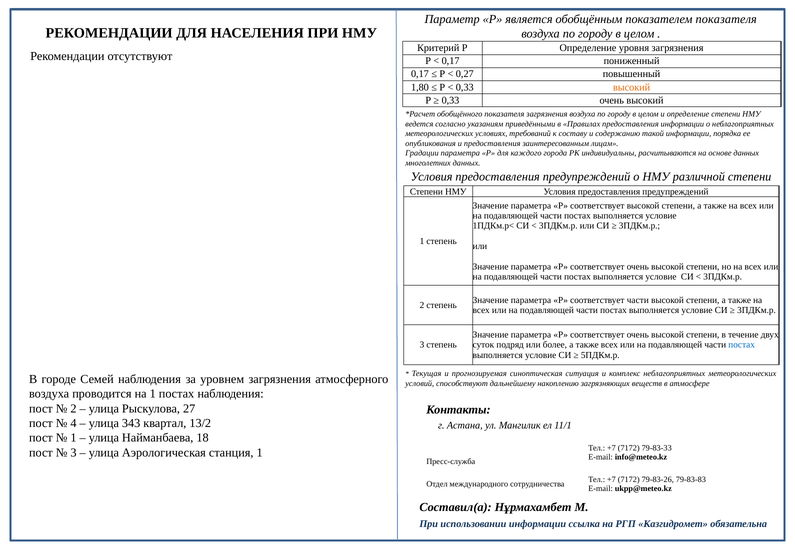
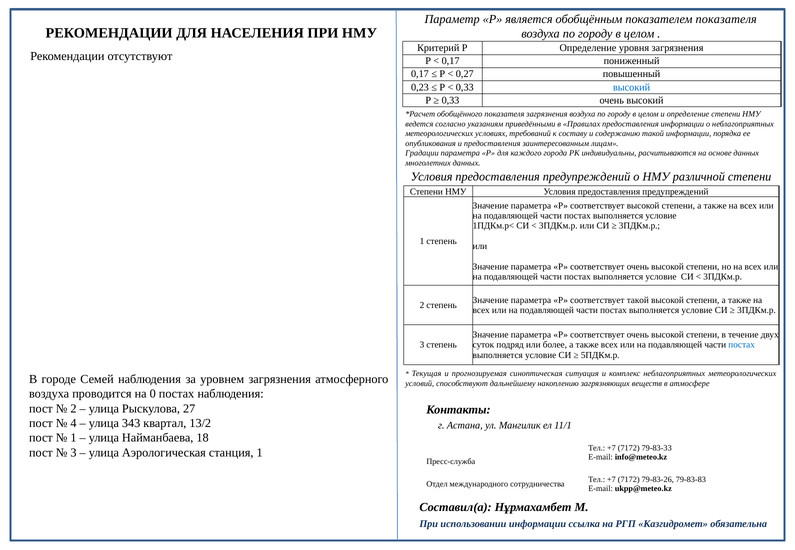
1,80: 1,80 -> 0,23 (420, 87)
высокий colour: orange -> blue (632, 87)
соответствует части: части -> такой (638, 300)
на 1: 1 -> 0 (153, 394)
